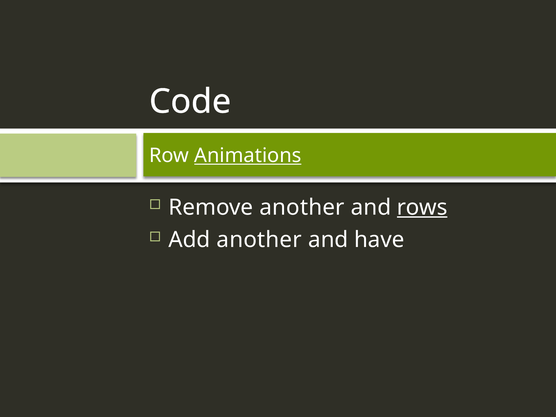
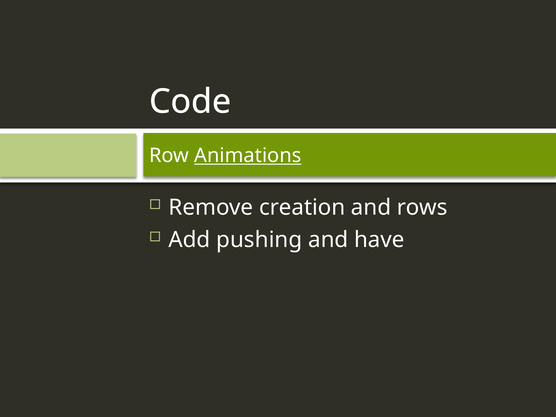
Remove another: another -> creation (302, 208)
rows underline: present -> none (422, 208)
Add another: another -> pushing (259, 240)
